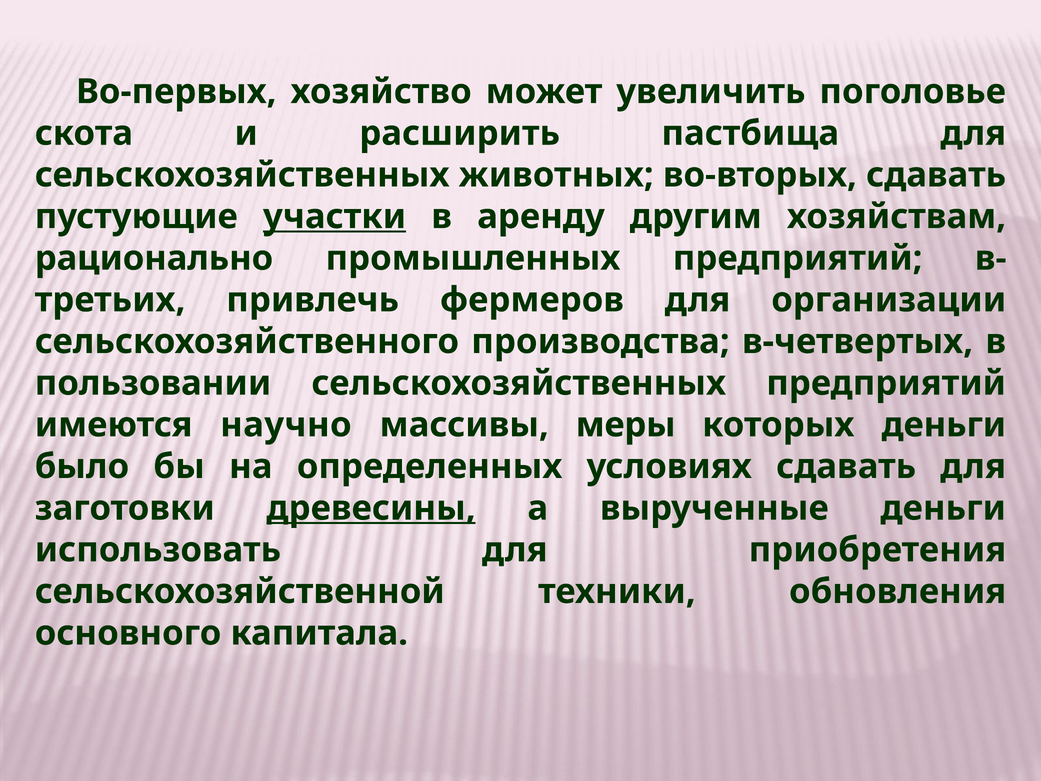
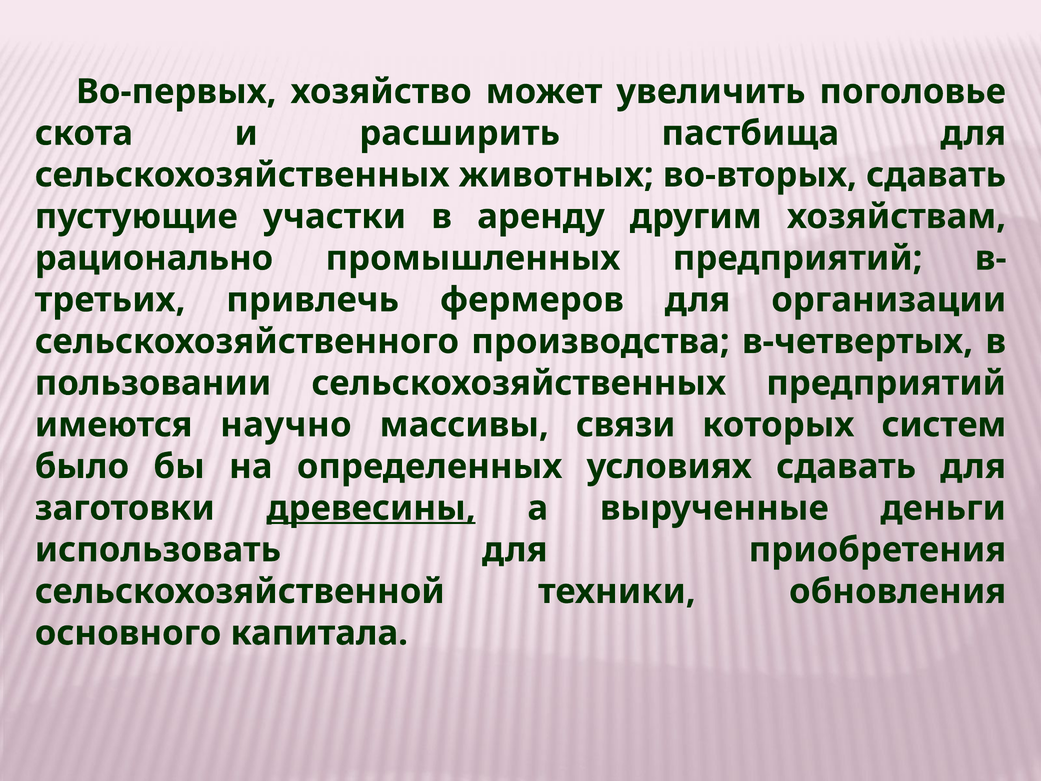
участки underline: present -> none (335, 217)
меры: меры -> связи (626, 425)
которых деньги: деньги -> систем (944, 425)
